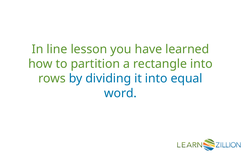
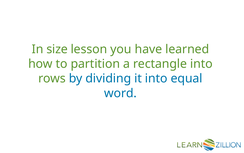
line: line -> size (57, 49)
